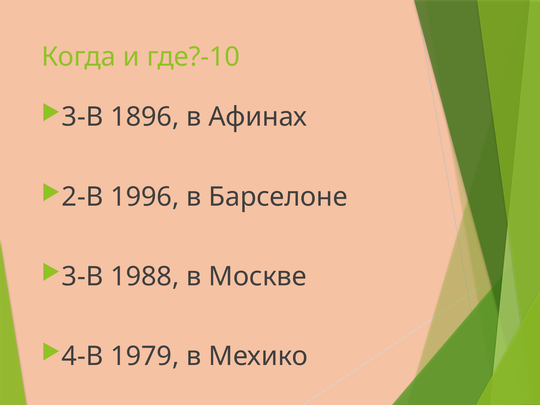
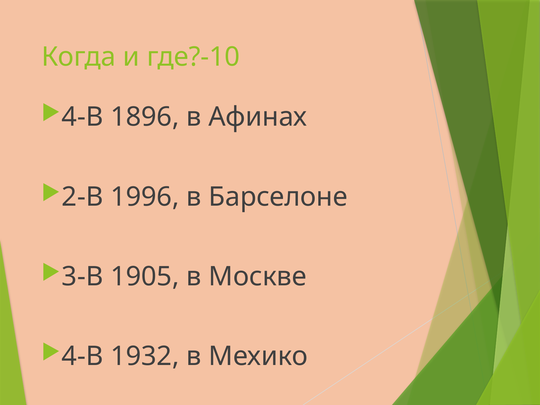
3-В: 3-В -> 4-В (82, 117)
1988: 1988 -> 1905 (145, 277)
1979: 1979 -> 1932 (145, 356)
